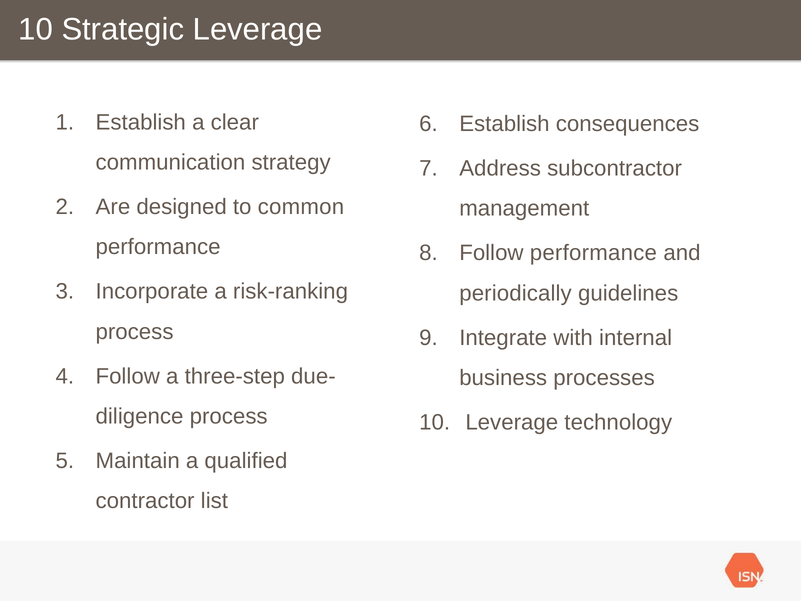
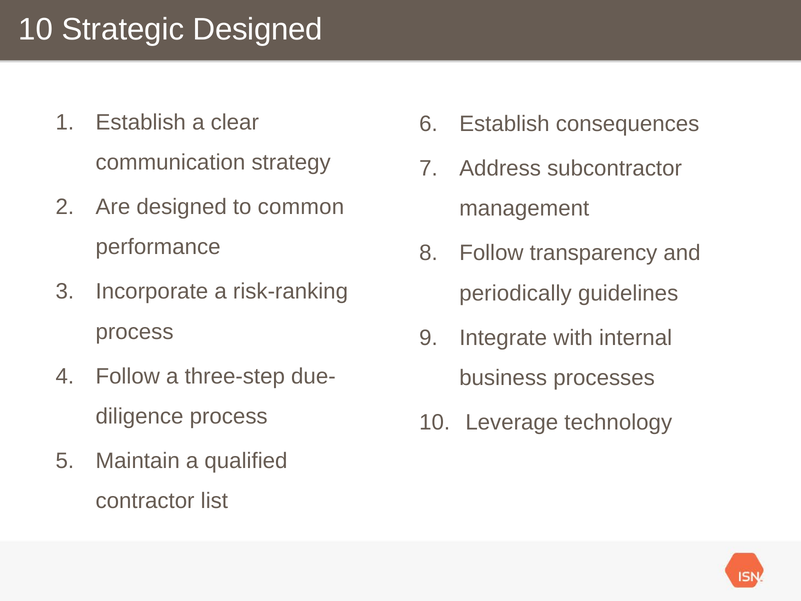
Strategic Leverage: Leverage -> Designed (258, 29)
Follow performance: performance -> transparency (594, 253)
